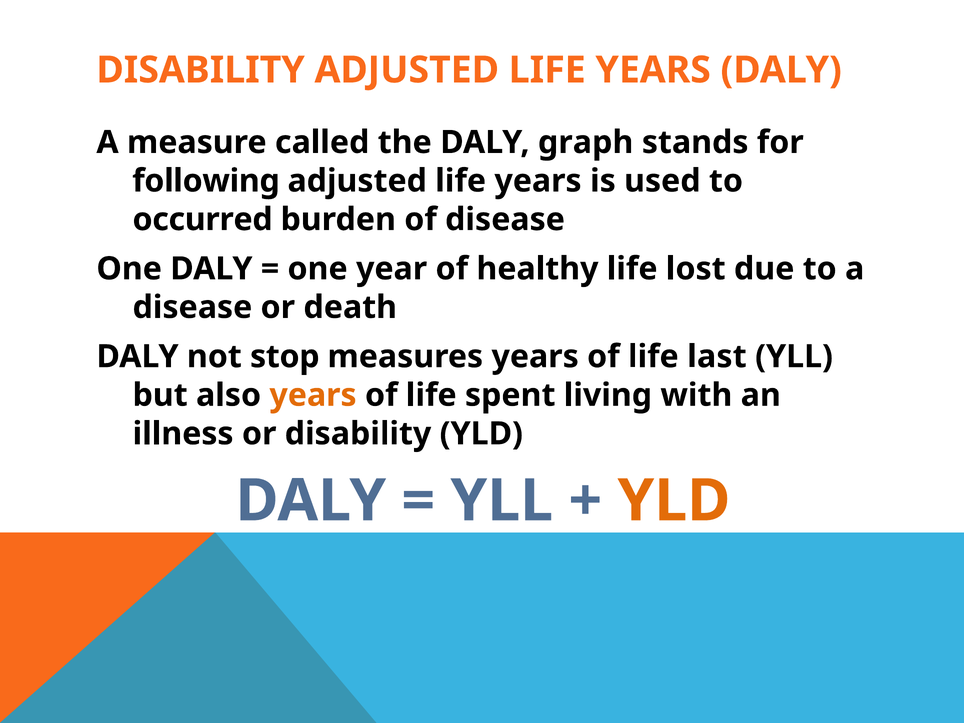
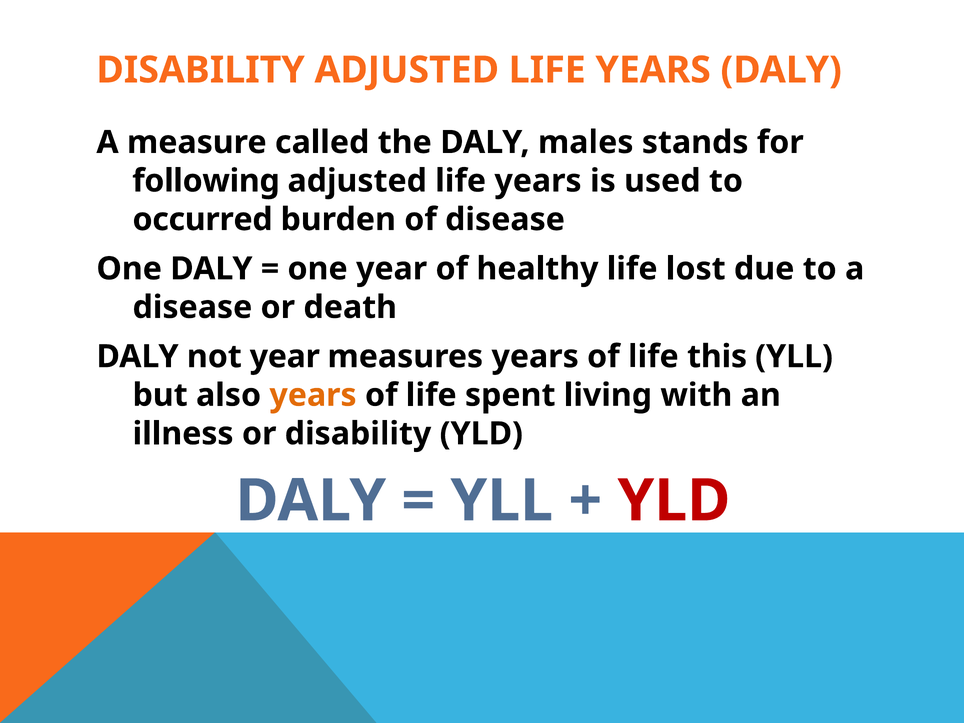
graph: graph -> males (586, 142)
not stop: stop -> year (285, 357)
last: last -> this (717, 357)
YLD colour: orange -> red (674, 501)
